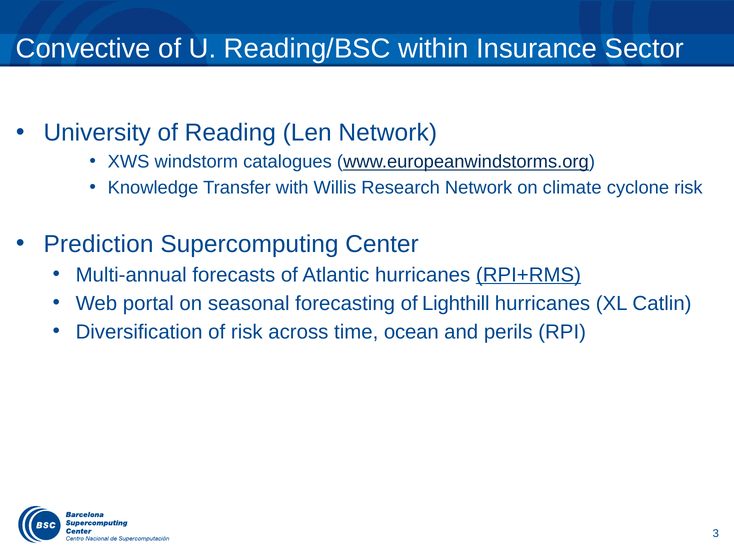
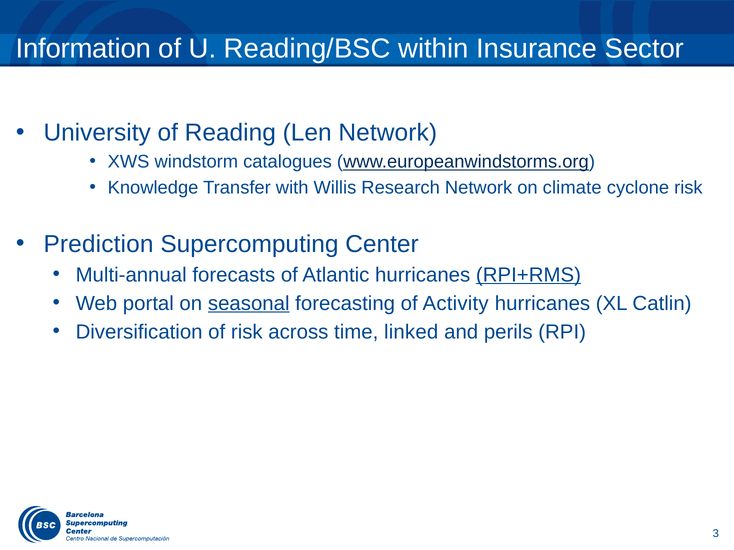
Convective: Convective -> Information (83, 49)
seasonal underline: none -> present (249, 304)
Lighthill: Lighthill -> Activity (456, 304)
ocean: ocean -> linked (411, 332)
